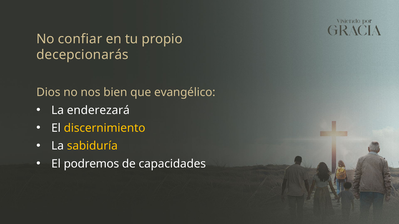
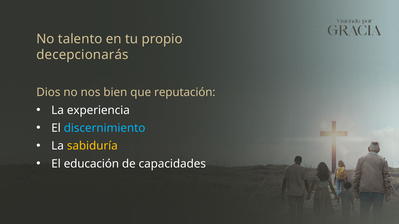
confiar: confiar -> talento (80, 39)
evangélico: evangélico -> reputación (185, 93)
enderezará: enderezará -> experiencia (98, 110)
discernimiento colour: yellow -> light blue (105, 128)
podremos: podremos -> educación (91, 164)
